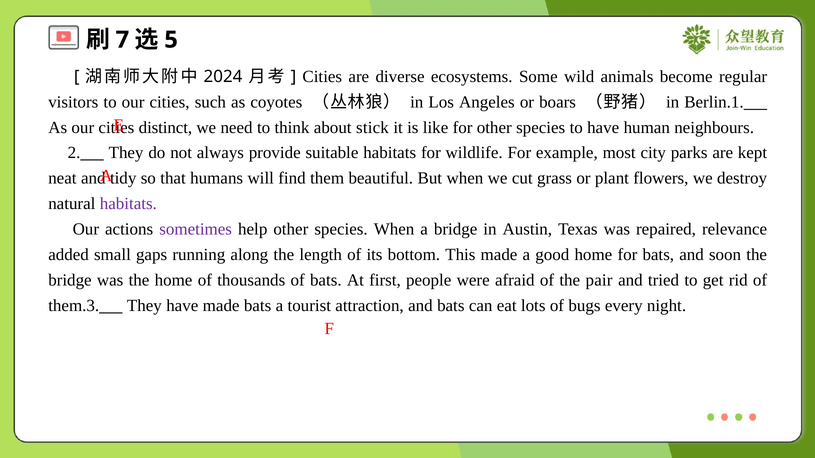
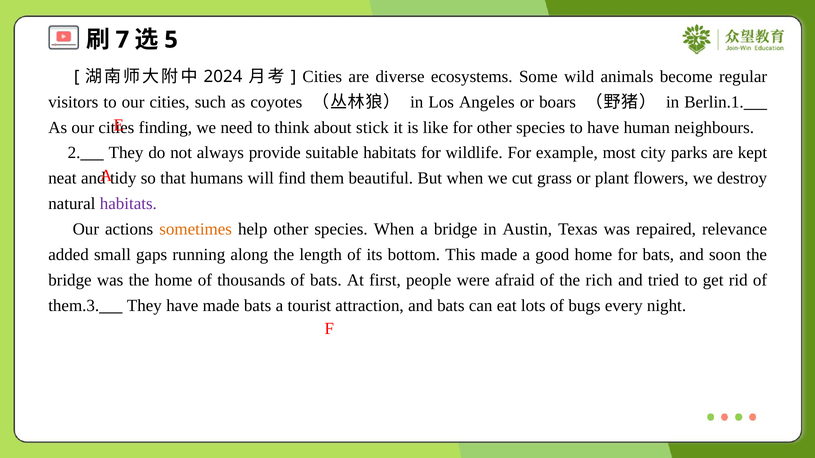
distinct: distinct -> finding (165, 128)
sometimes colour: purple -> orange (196, 229)
pair: pair -> rich (599, 280)
